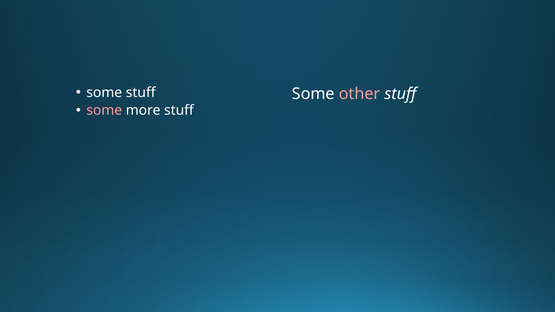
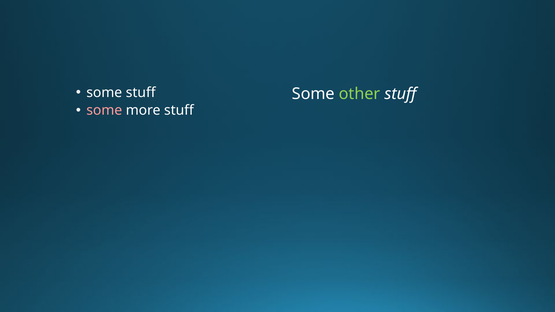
other colour: pink -> light green (360, 94)
